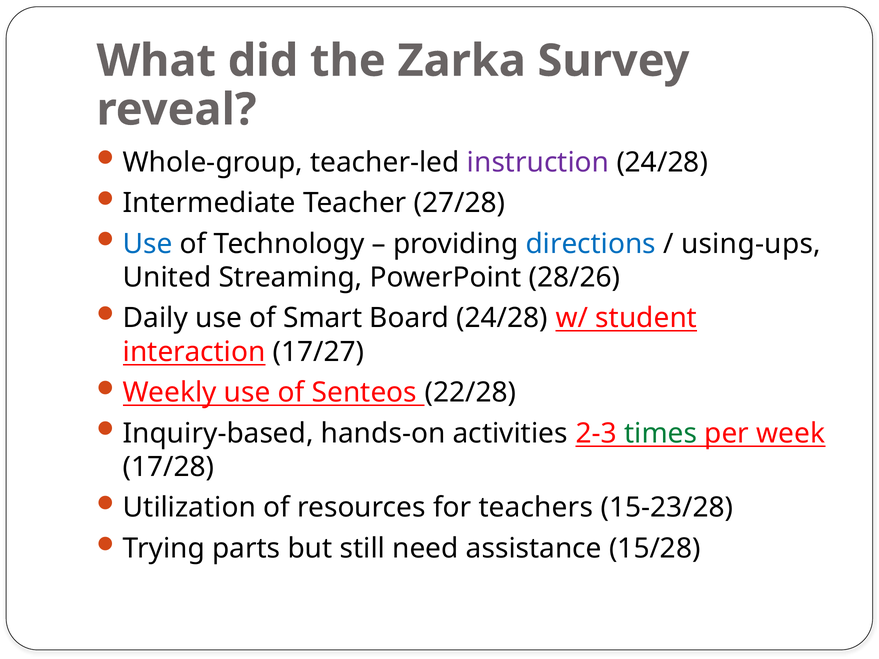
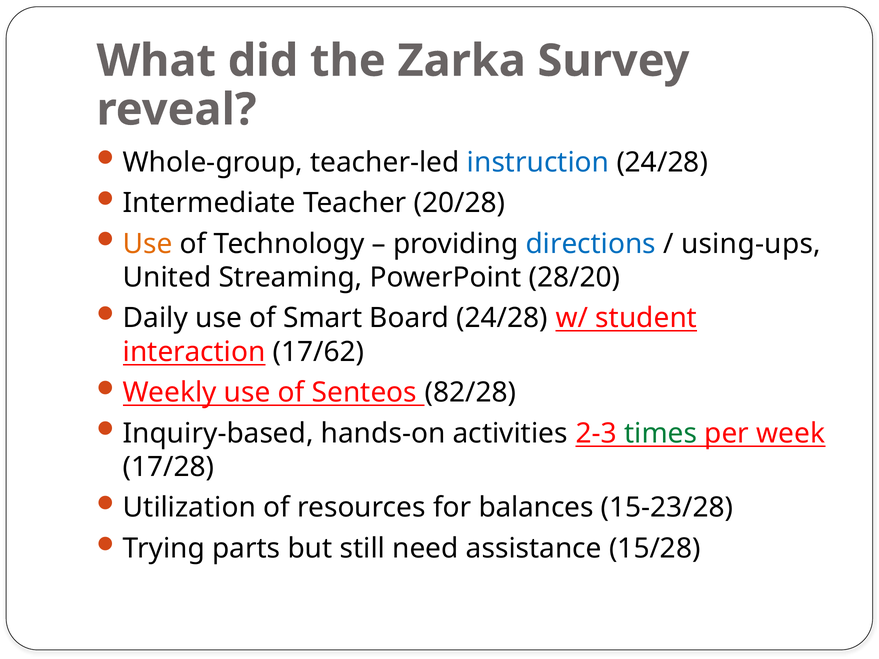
instruction colour: purple -> blue (538, 162)
27/28: 27/28 -> 20/28 (460, 203)
Use colour: blue -> orange (148, 244)
28/26: 28/26 -> 28/20 (574, 278)
17/27: 17/27 -> 17/62 (319, 352)
22/28: 22/28 -> 82/28 (470, 393)
teachers: teachers -> balances (536, 508)
